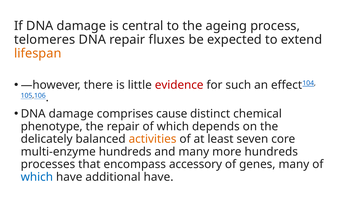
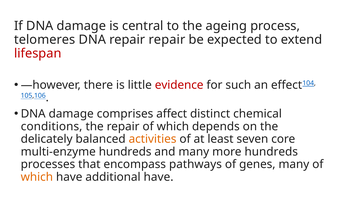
repair fluxes: fluxes -> repair (167, 40)
lifespan colour: orange -> red (38, 54)
cause: cause -> affect (172, 114)
phenotype: phenotype -> conditions (52, 127)
accessory: accessory -> pathways (195, 165)
which colour: blue -> orange (37, 177)
